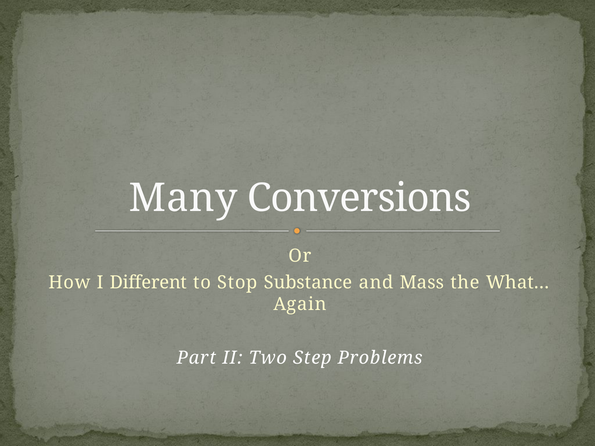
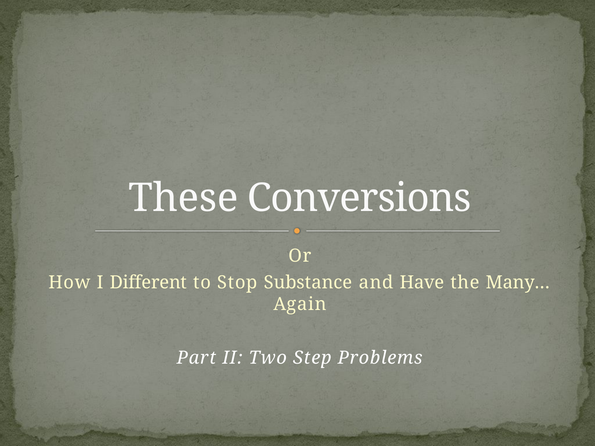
Many: Many -> These (183, 198)
Mass: Mass -> Have (422, 283)
What…: What… -> Many… (518, 283)
